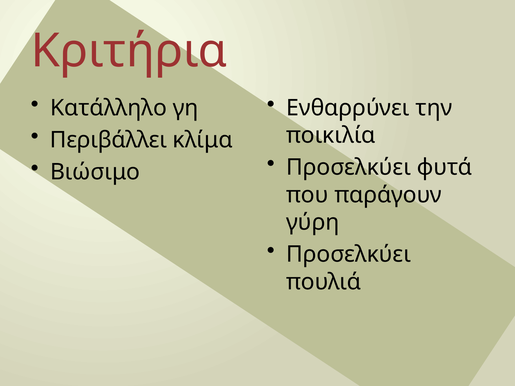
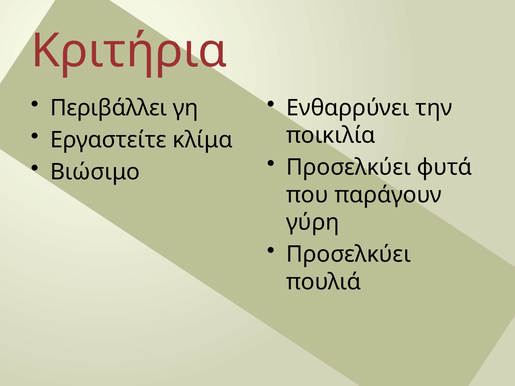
Κατάλληλο: Κατάλληλο -> Περιβάλλει (109, 108)
Περιβάλλει: Περιβάλλει -> Εργαστείτε (108, 140)
